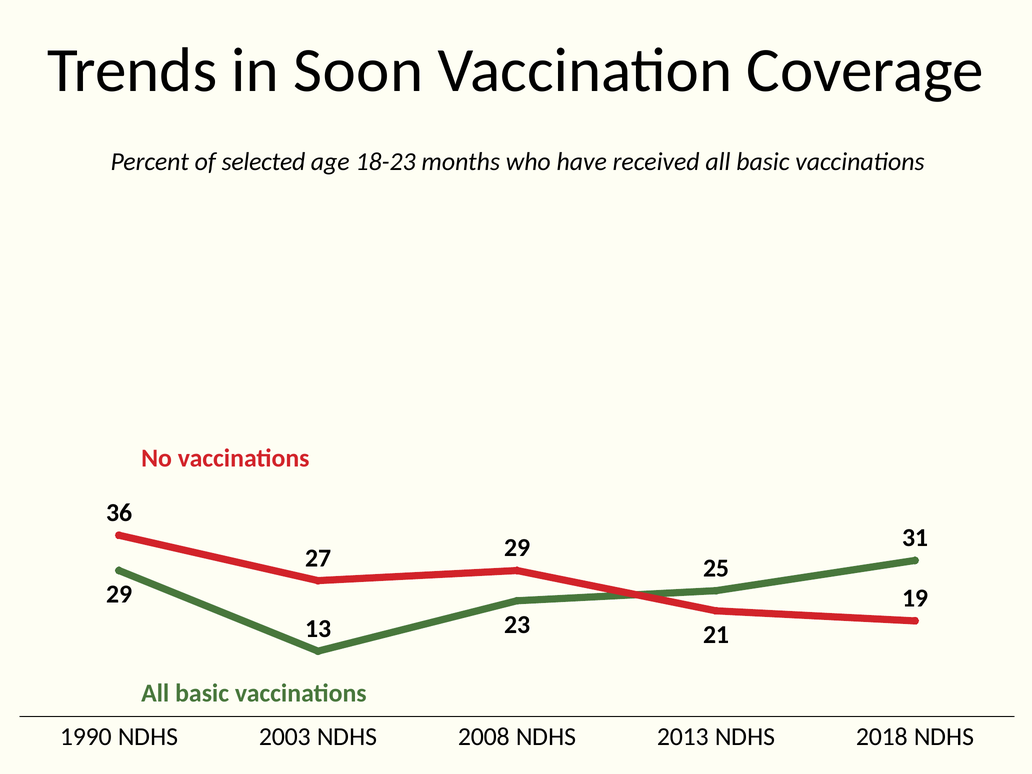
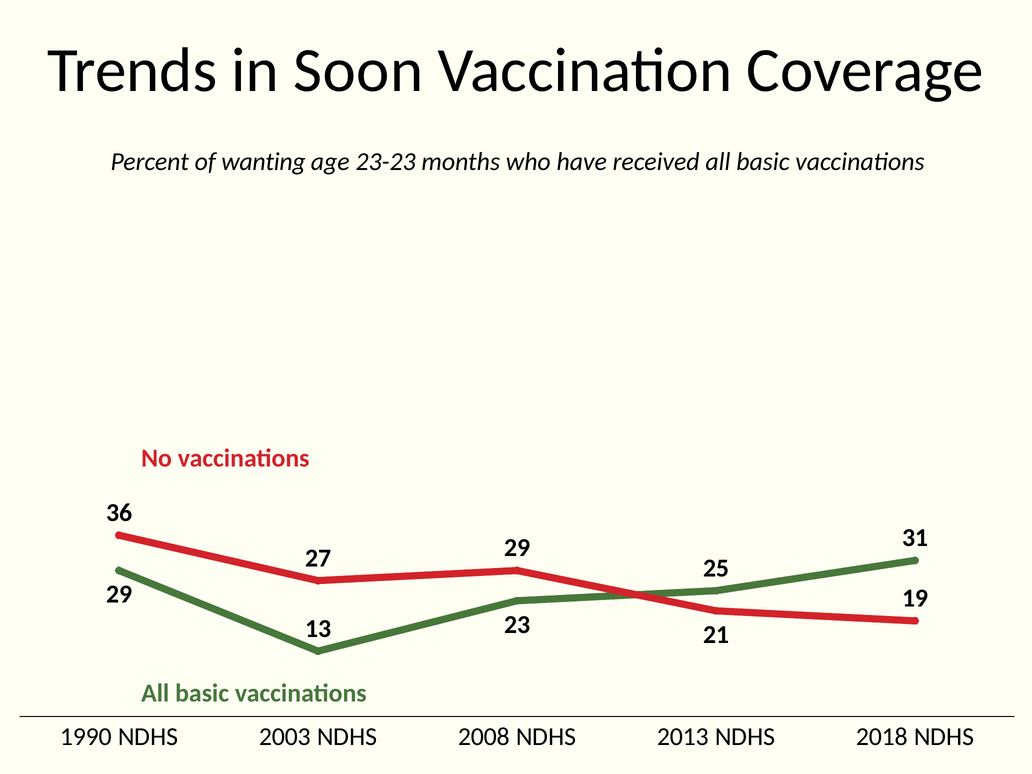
selected: selected -> wanting (263, 162)
18-23: 18-23 -> 23-23 (386, 162)
